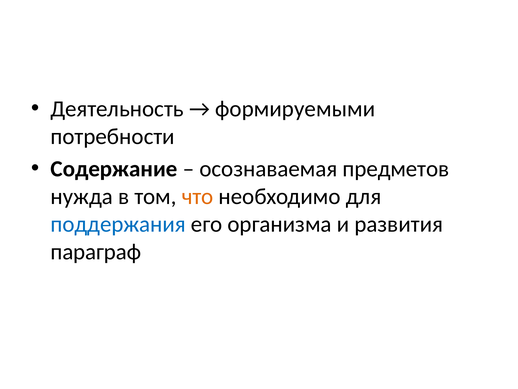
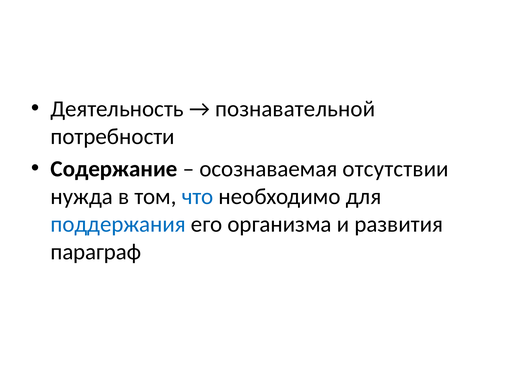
формируемыми: формируемыми -> познавательной (295, 109)
предметов: предметов -> отсутствии (396, 169)
что colour: orange -> blue (198, 196)
